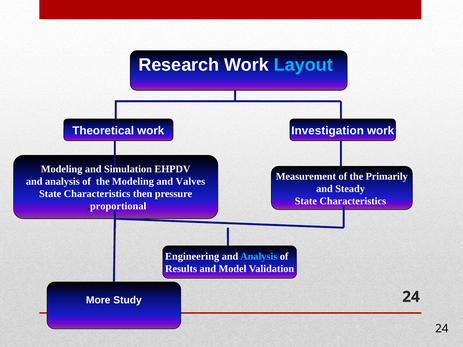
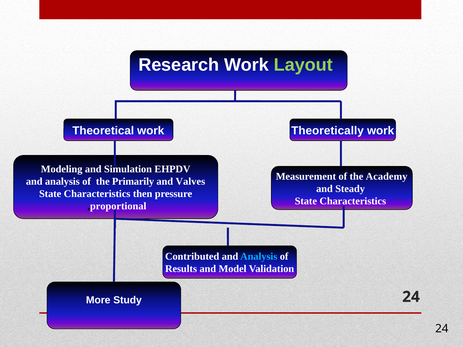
Layout colour: light blue -> light green (303, 65)
Investigation: Investigation -> Theoretically (328, 131)
Primarily: Primarily -> Academy (387, 176)
the Modeling: Modeling -> Primarily (133, 182)
Engineering: Engineering -> Contributed (192, 257)
